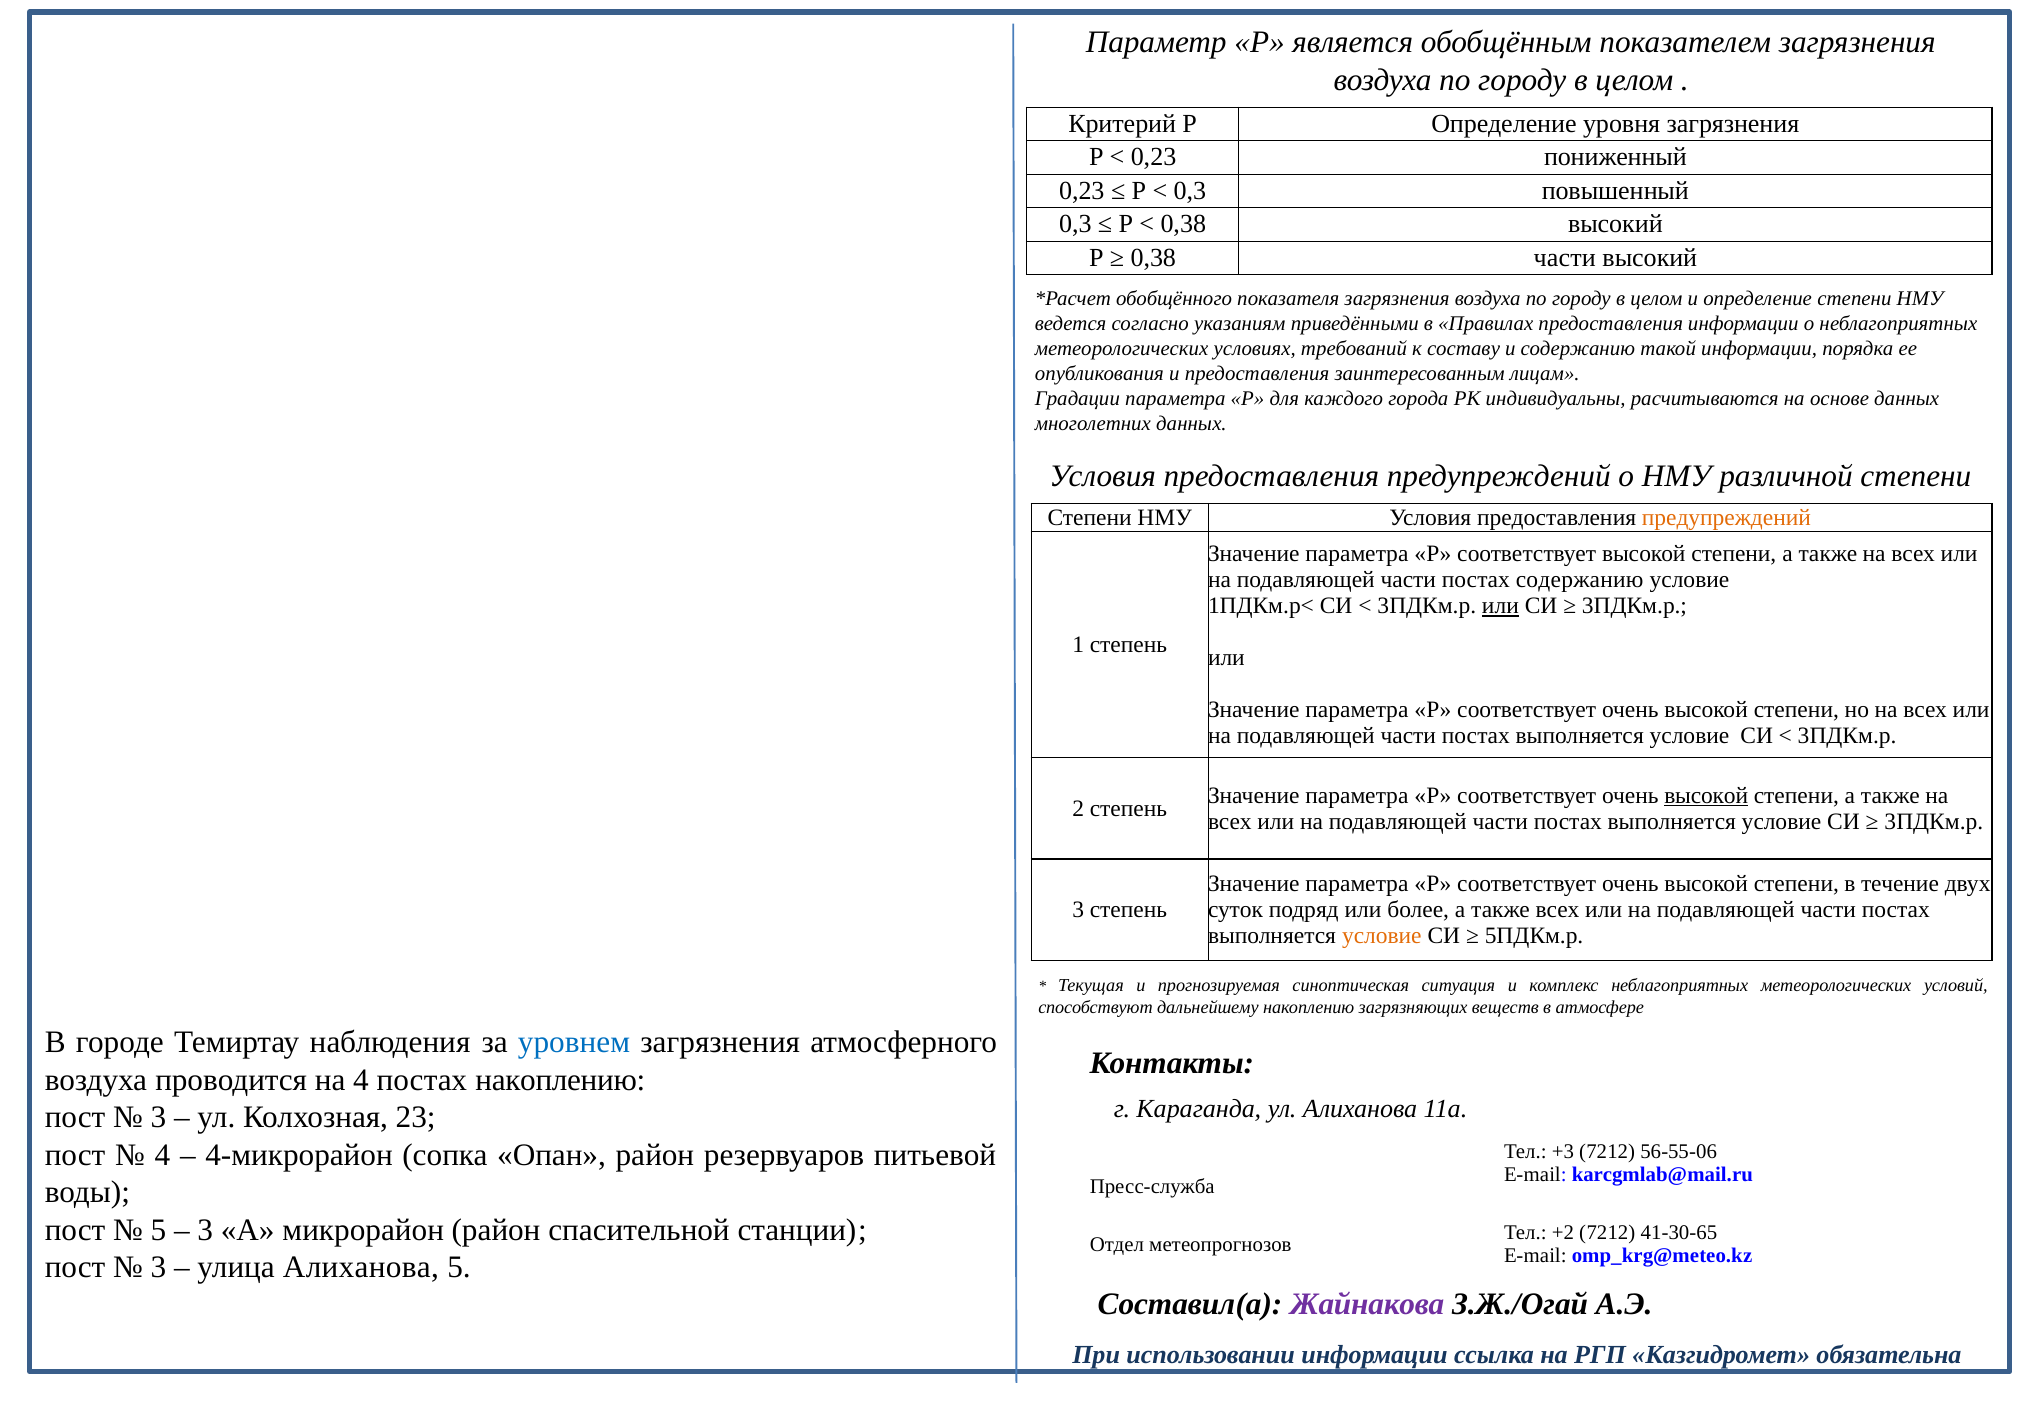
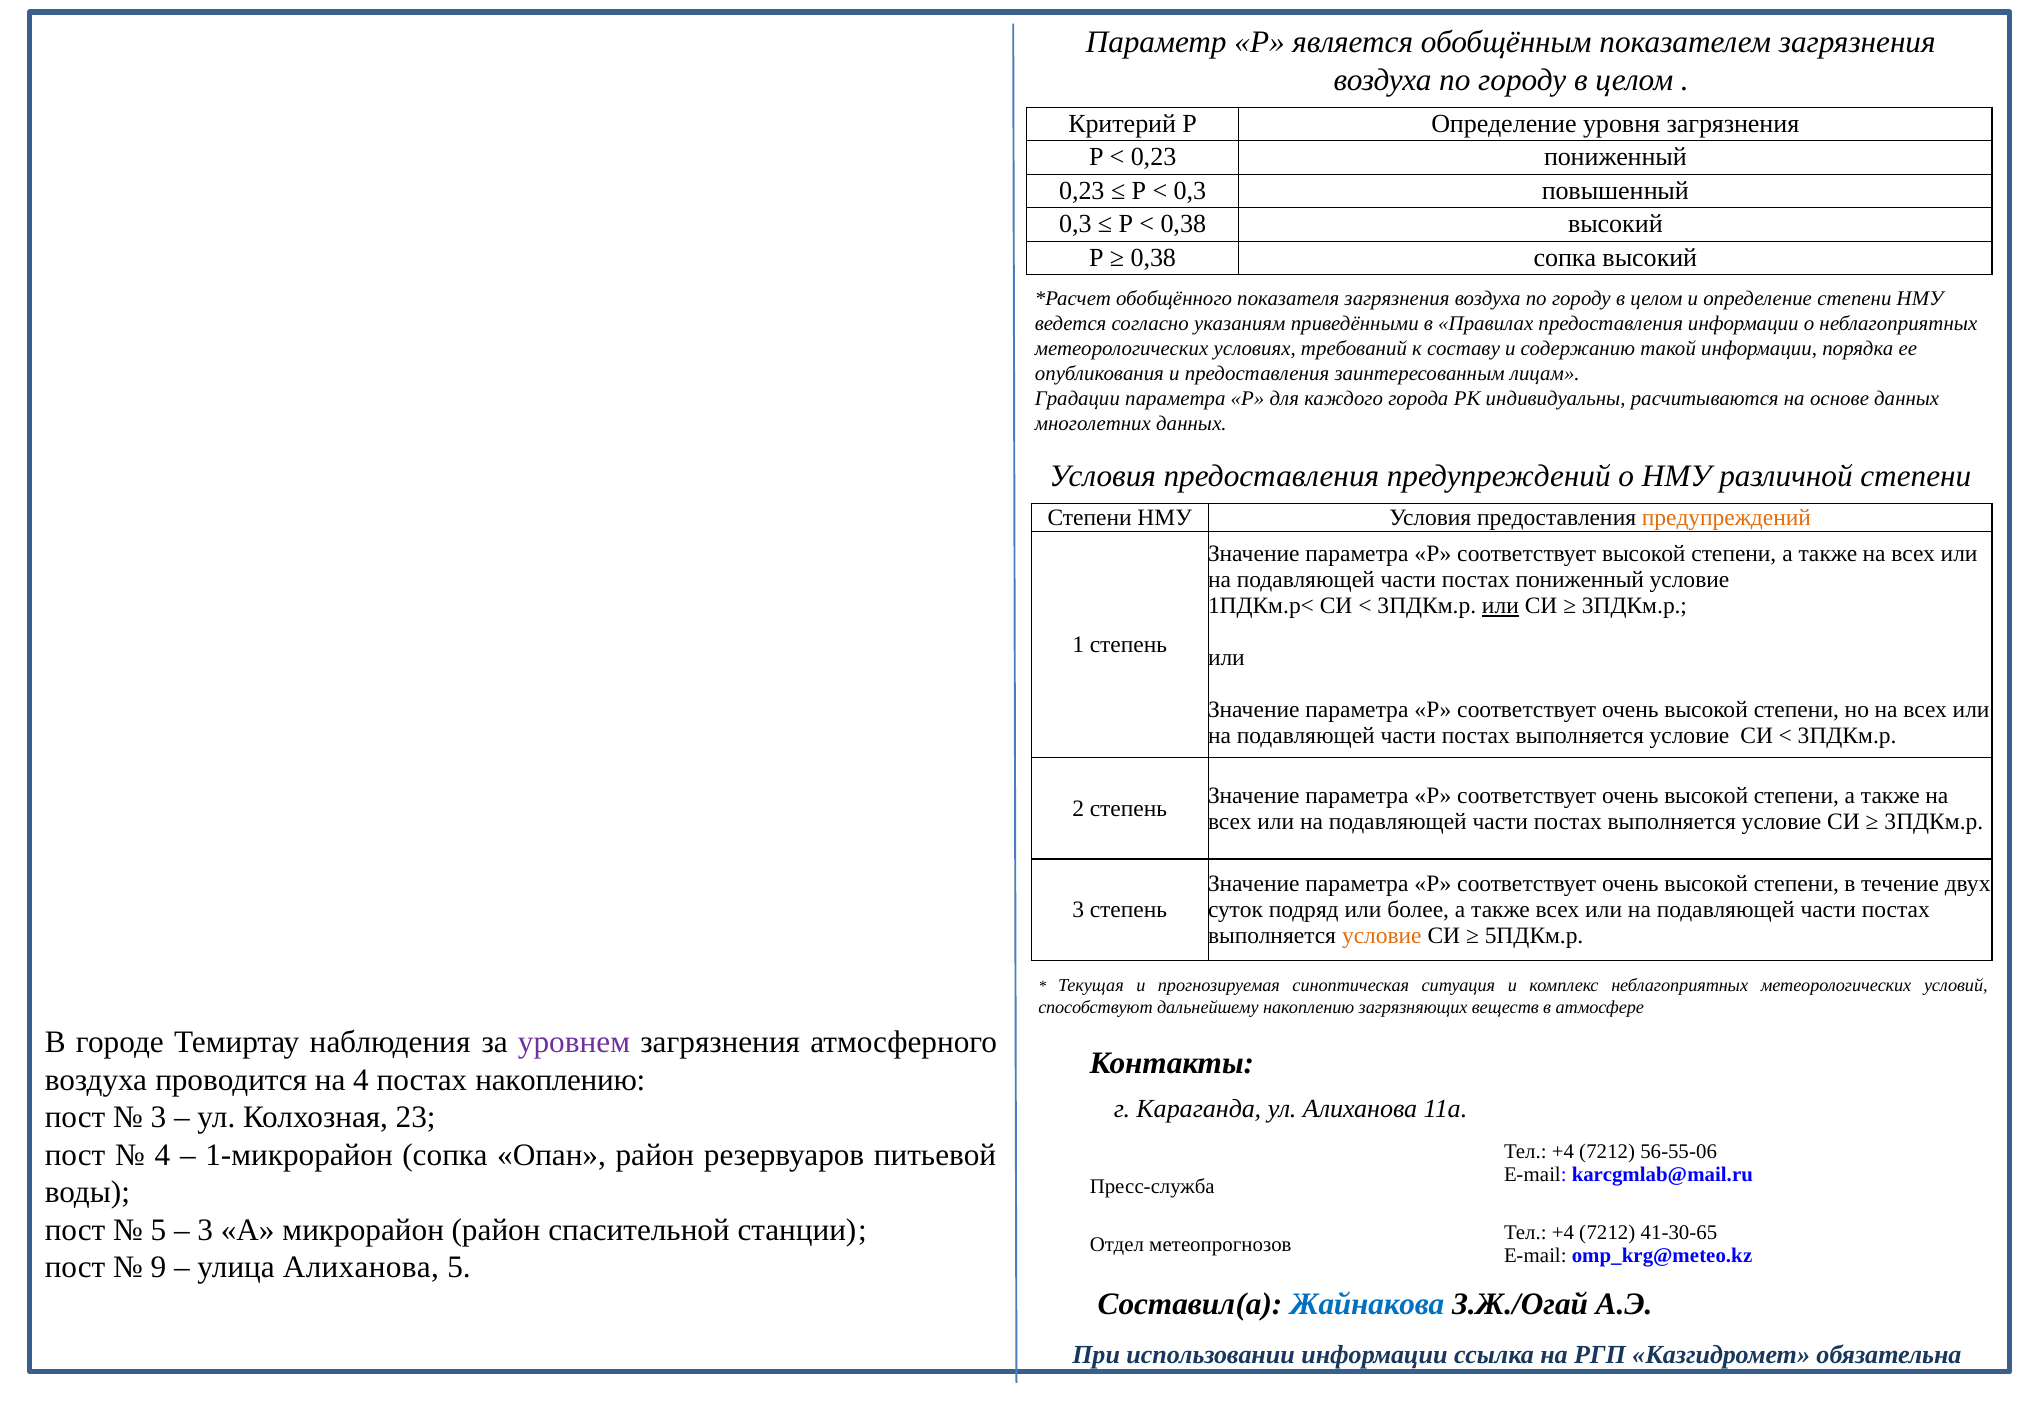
0,38 части: части -> сопка (1565, 258)
постах содержанию: содержанию -> пониженный (1580, 580)
высокой underline: present -> none (1706, 796)
уровнем colour: blue -> purple (574, 1043)
4-микрорайон: 4-микрорайон -> 1-микрорайон (299, 1155)
+3: +3 -> +4 (1563, 1152)
+2: +2 -> +4 (1563, 1233)
3: 3 -> 9 (158, 1268)
Жайнакова colour: purple -> blue (1367, 1304)
